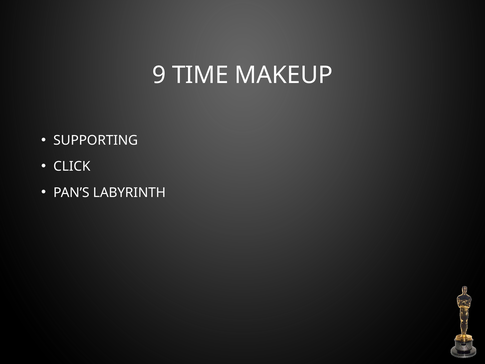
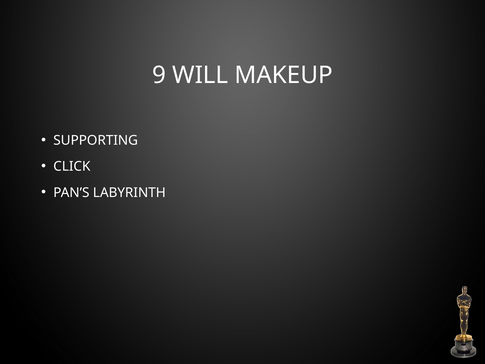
TIME: TIME -> WILL (200, 75)
